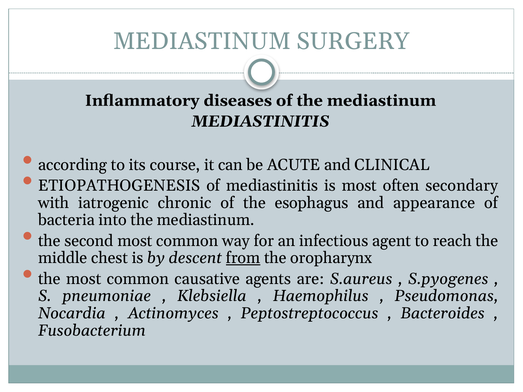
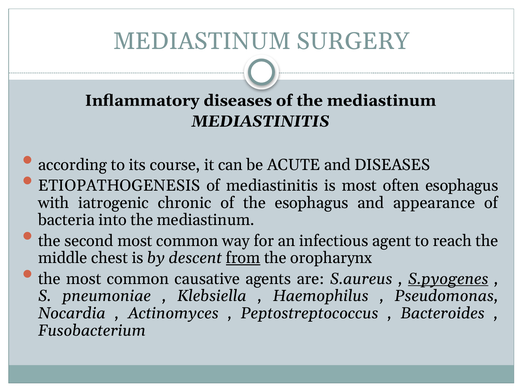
and CLINICAL: CLINICAL -> DISEASES (392, 165)
often secondary: secondary -> esophagus (462, 186)
S.pyogenes underline: none -> present (448, 279)
